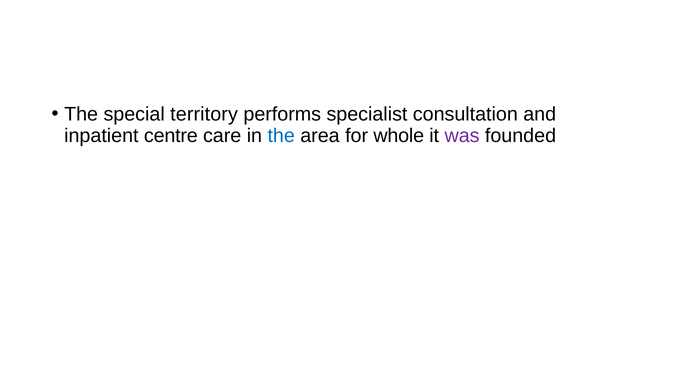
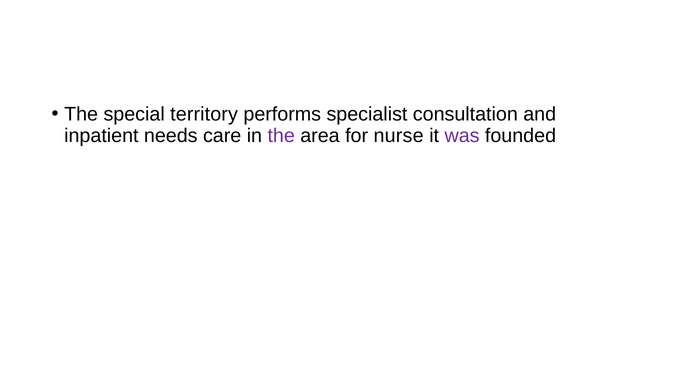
centre: centre -> needs (171, 136)
the colour: blue -> purple (281, 136)
whole: whole -> nurse (399, 136)
